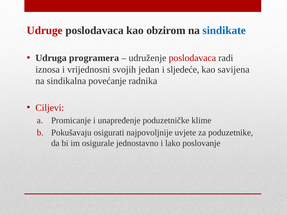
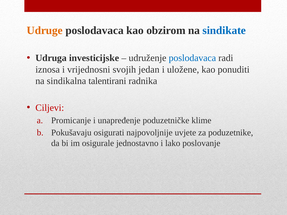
Udruge colour: red -> orange (45, 30)
programera: programera -> investicijske (94, 58)
poslodavaca colour: red -> blue (192, 58)
sljedeće: sljedeće -> uložene (183, 70)
savijena: savijena -> ponuditi (234, 70)
povećanje: povećanje -> talentirani (107, 81)
